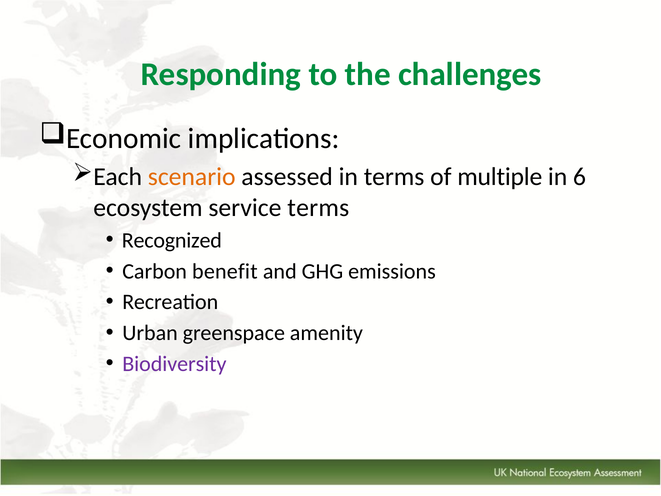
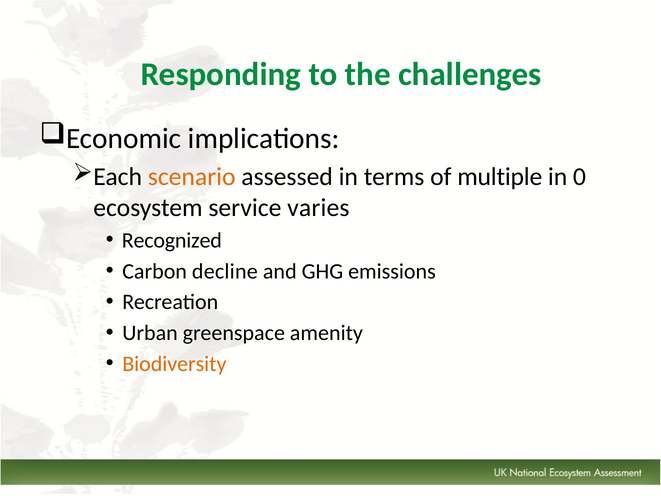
6: 6 -> 0 (579, 177)
service terms: terms -> varies (318, 207)
benefit: benefit -> decline (225, 271)
Biodiversity colour: purple -> orange (174, 364)
